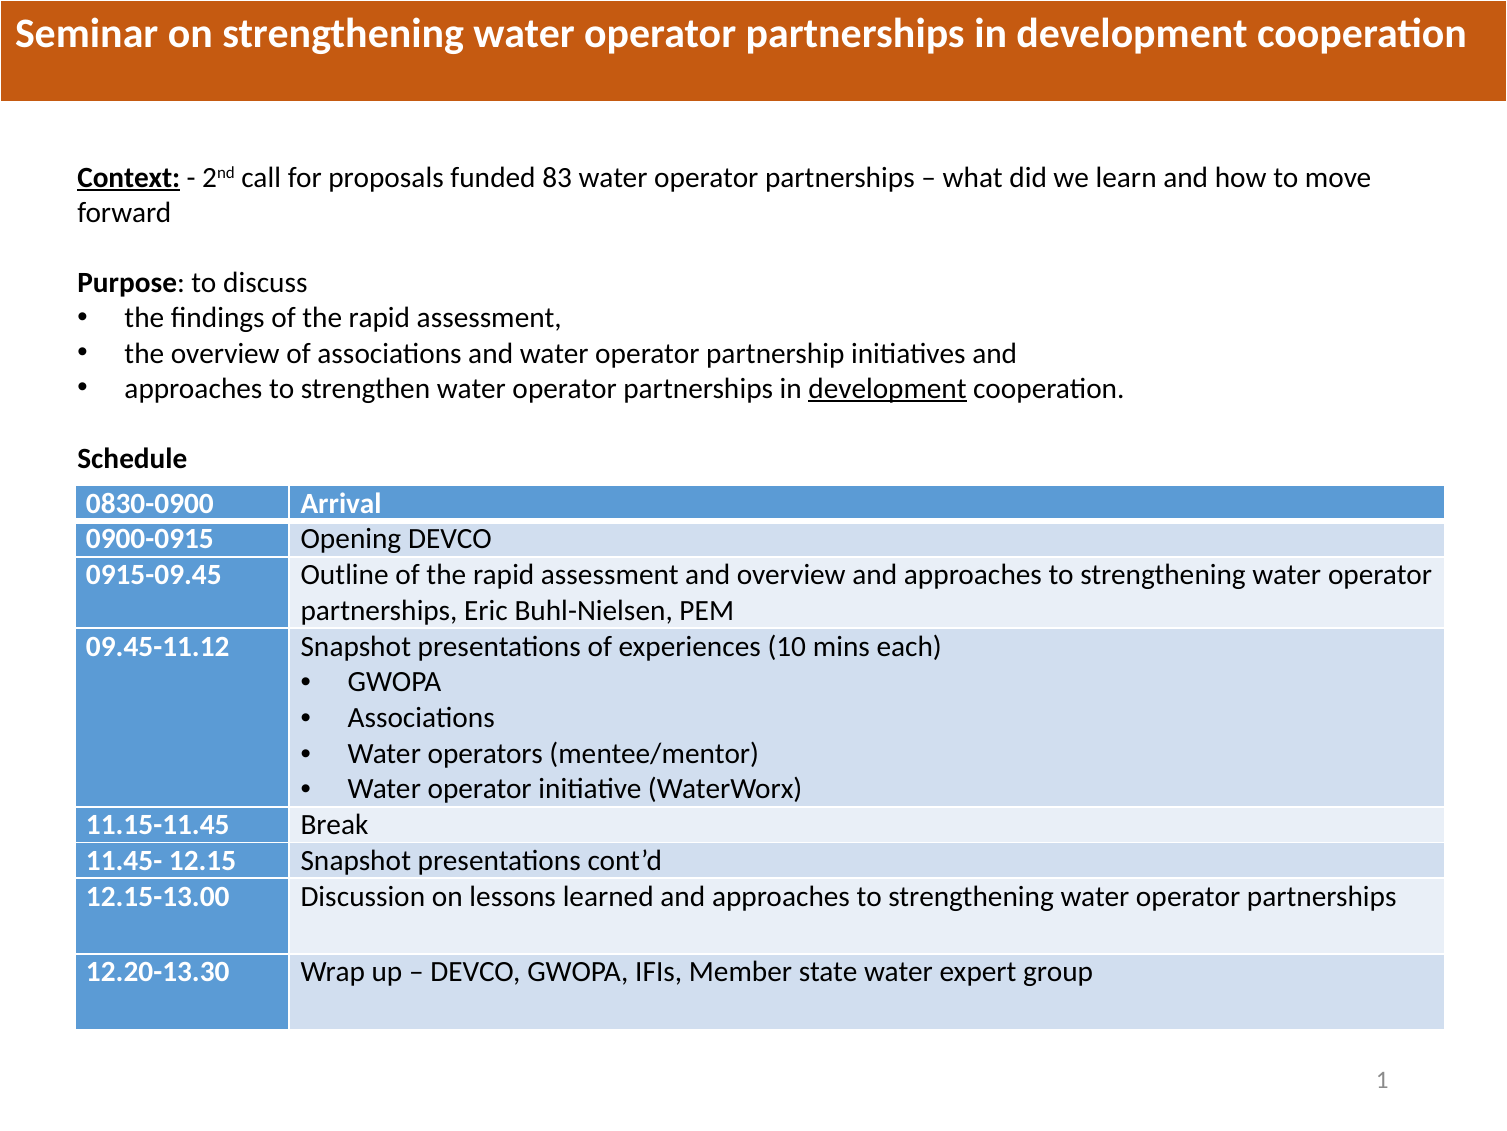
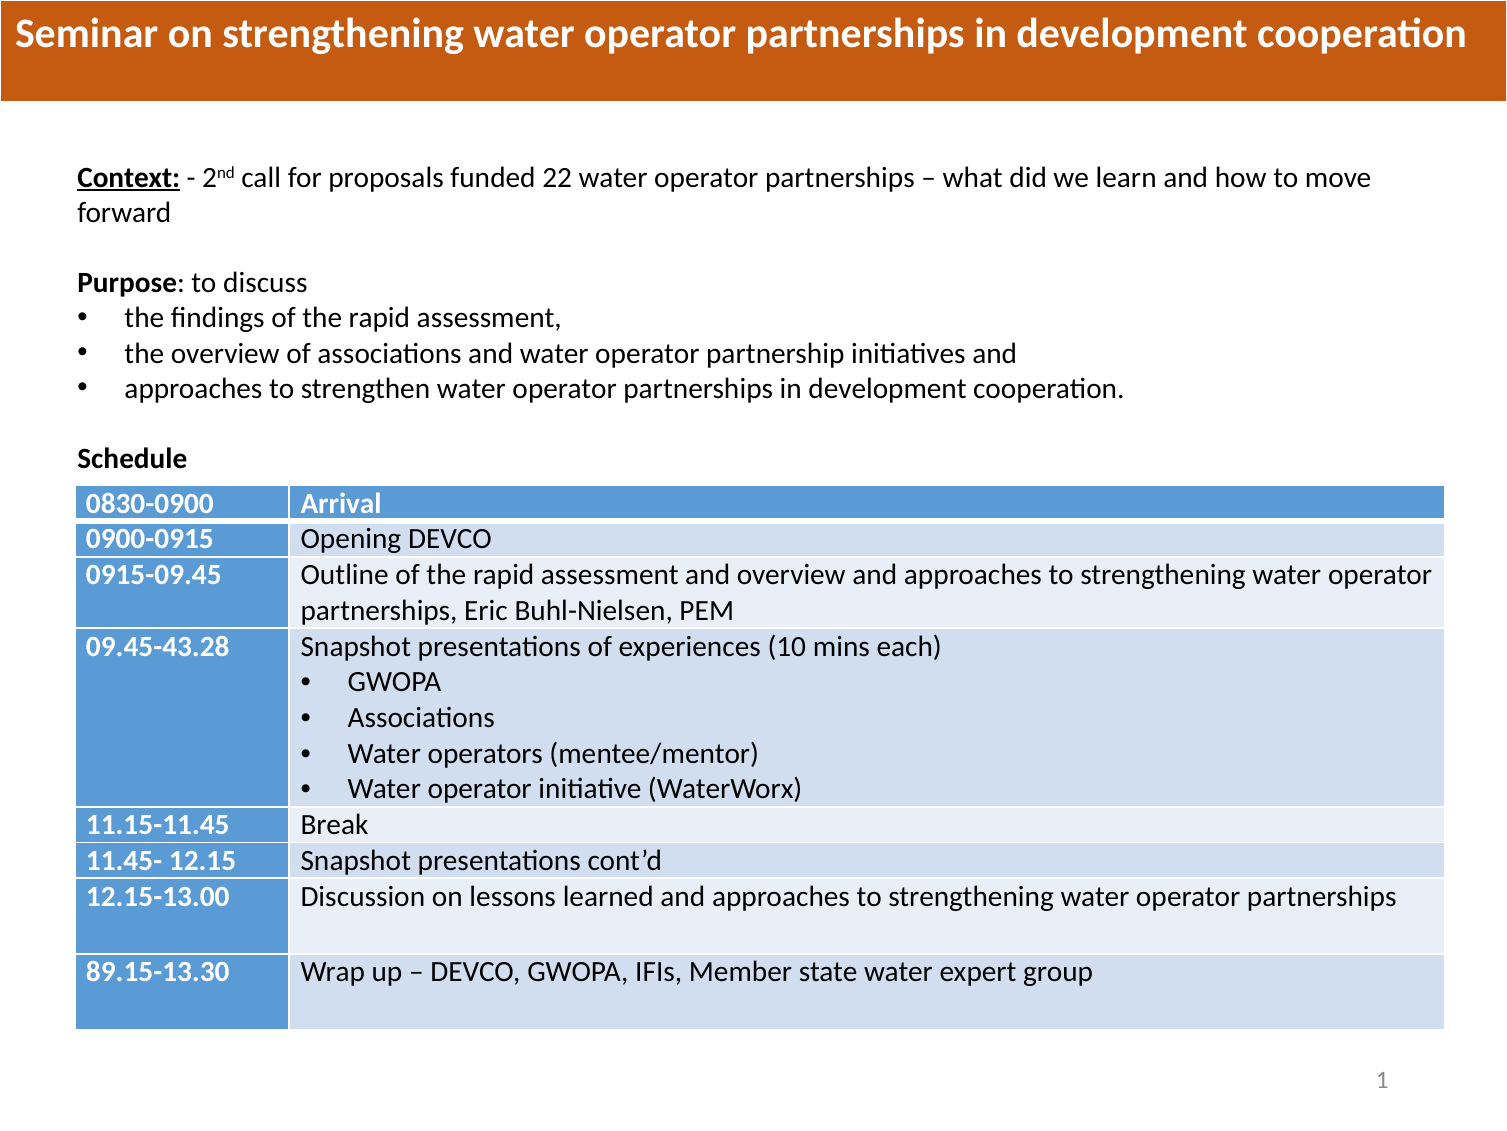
83: 83 -> 22 (557, 177)
development underline: present -> none (888, 388)
09.45-11.12: 09.45-11.12 -> 09.45-43.28 (158, 646)
12.20-13.30: 12.20-13.30 -> 89.15-13.30 (158, 971)
